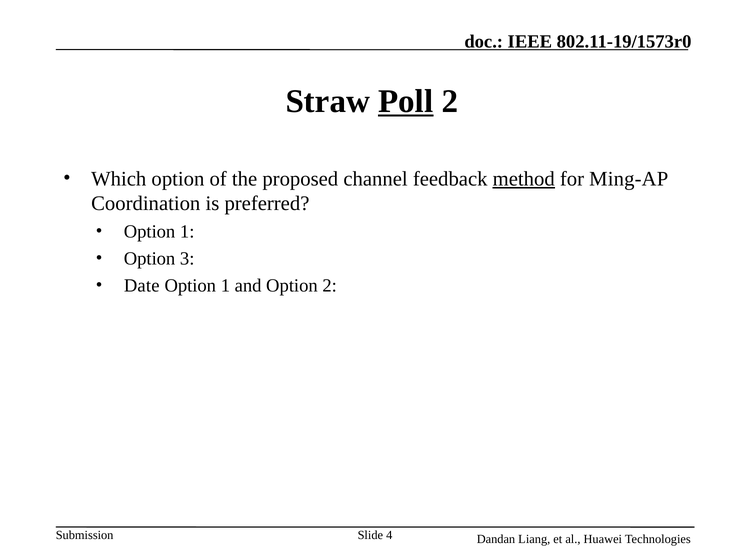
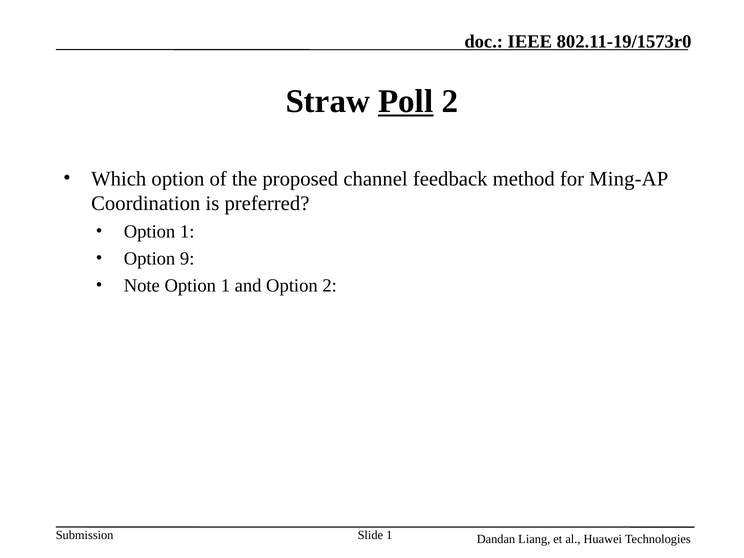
method underline: present -> none (524, 179)
3: 3 -> 9 (187, 259)
Date: Date -> Note (142, 286)
Slide 4: 4 -> 1 (389, 535)
